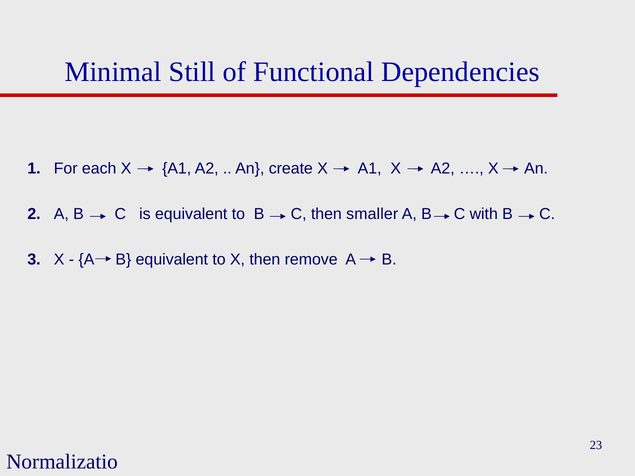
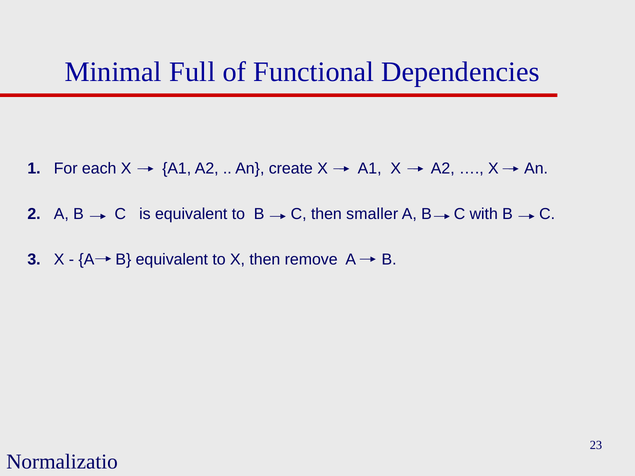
Still: Still -> Full (192, 72)
